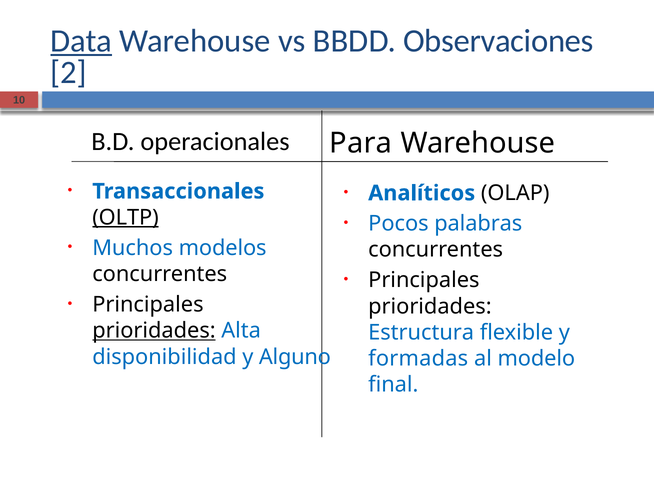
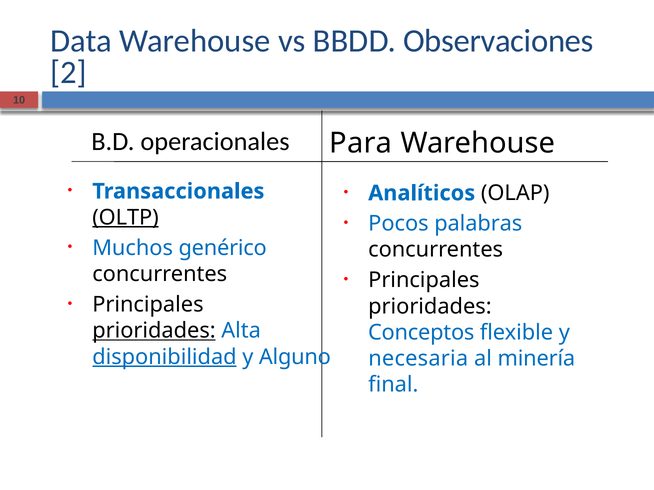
Data underline: present -> none (81, 41)
modelos: modelos -> genérico (223, 248)
Estructura: Estructura -> Conceptos (421, 333)
disponibilidad underline: none -> present (164, 357)
formadas: formadas -> necesaria (418, 359)
modelo: modelo -> minería (536, 359)
